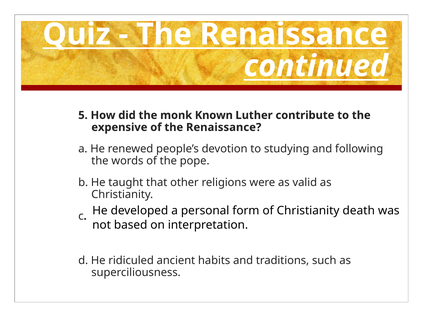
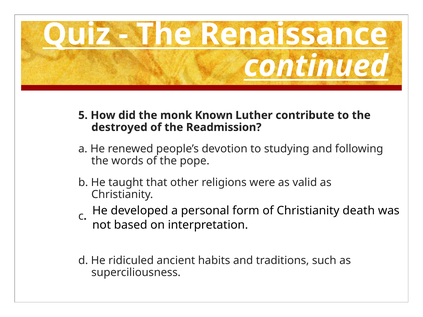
expensive: expensive -> destroyed (119, 127)
of the Renaissance: Renaissance -> Readmission (224, 127)
